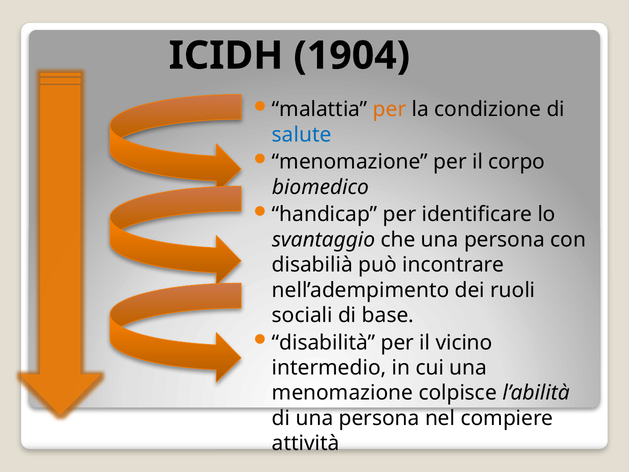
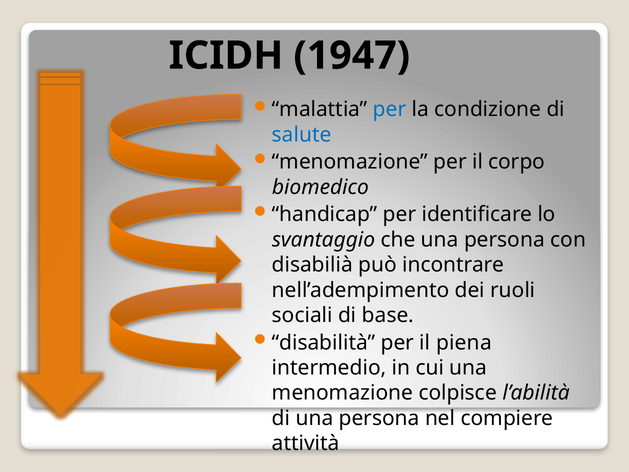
1904: 1904 -> 1947 (352, 56)
per colour: orange -> blue (390, 109)
vicino: vicino -> piena (464, 342)
